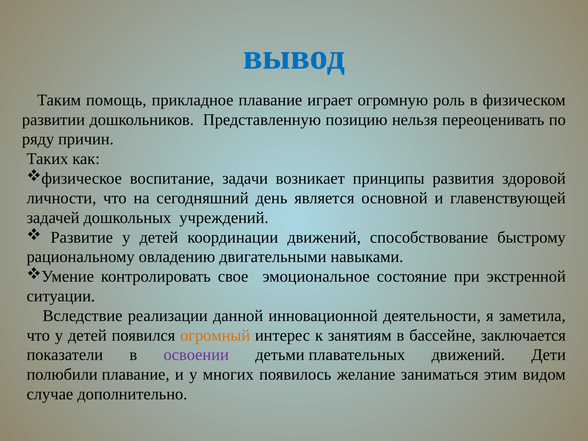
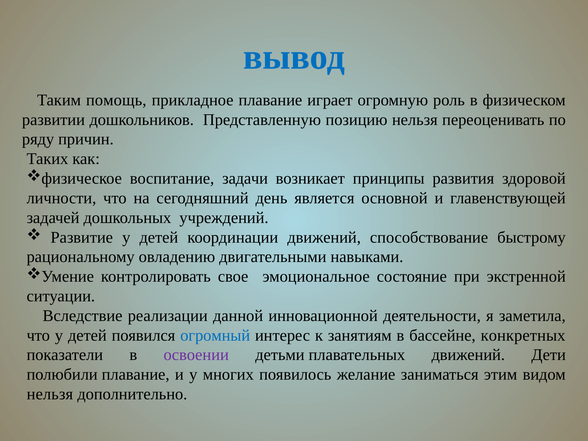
огромный colour: orange -> blue (215, 335)
заключается: заключается -> конкретных (523, 335)
случае: случае -> нельзя (50, 394)
